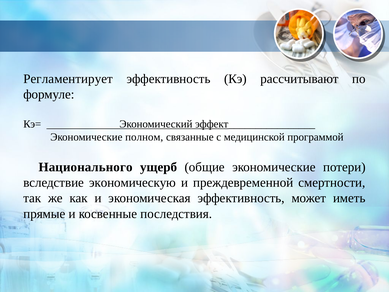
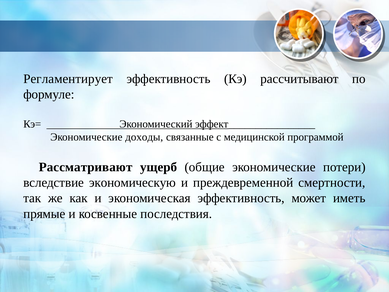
полном: полном -> доходы (144, 137)
Национального: Национального -> Рассматривают (86, 167)
